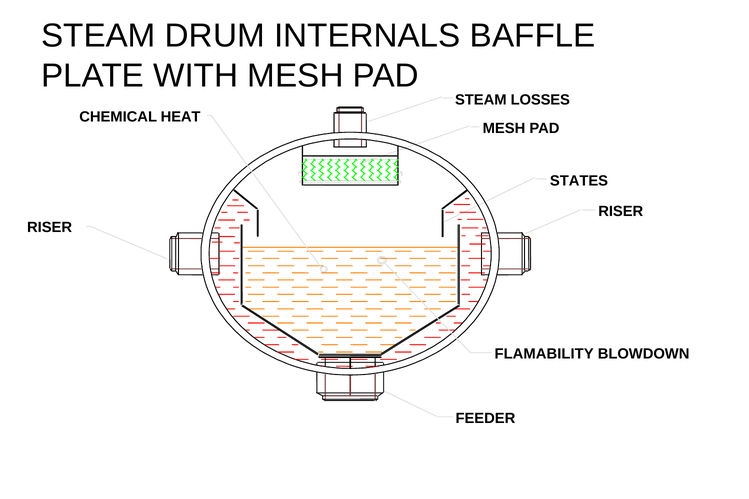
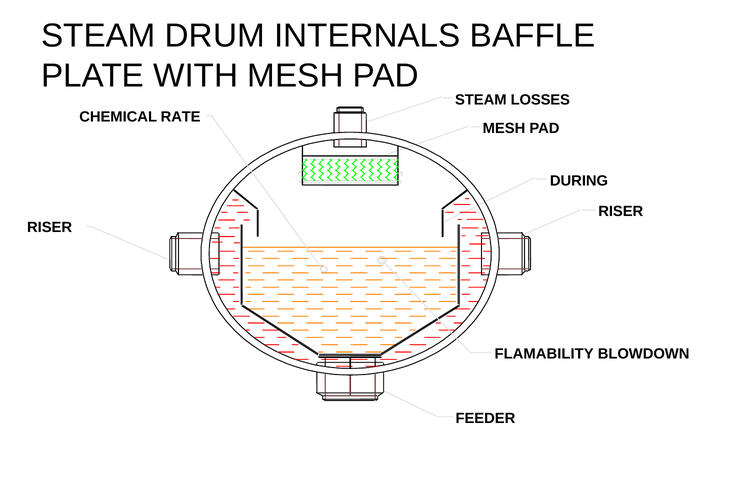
HEAT: HEAT -> RATE (181, 117)
STATES: STATES -> DURING (579, 181)
